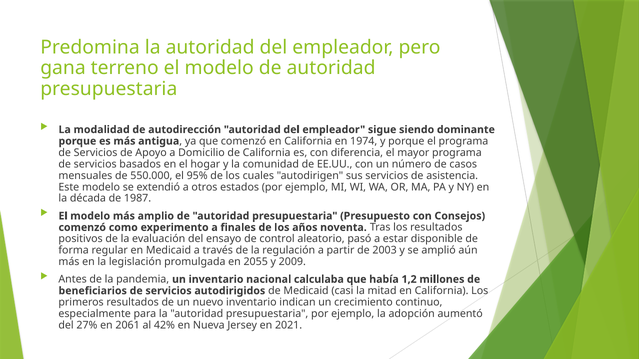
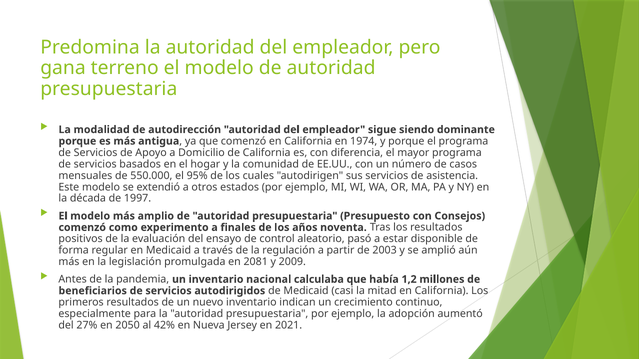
1987: 1987 -> 1997 (138, 199)
2055: 2055 -> 2081 (256, 262)
2061: 2061 -> 2050 (128, 326)
